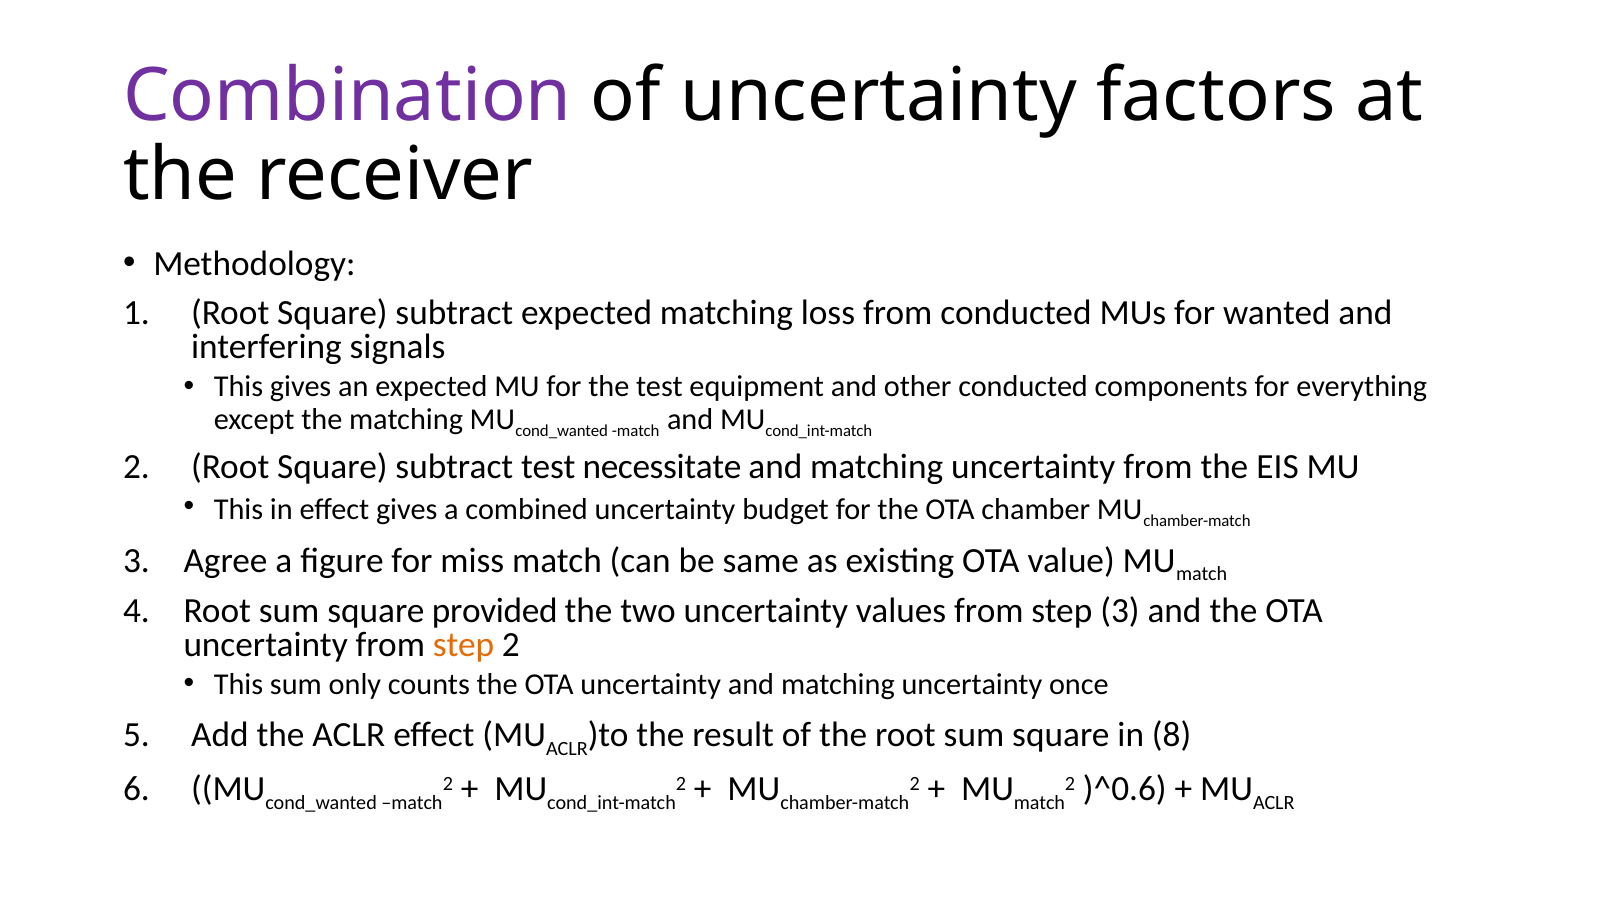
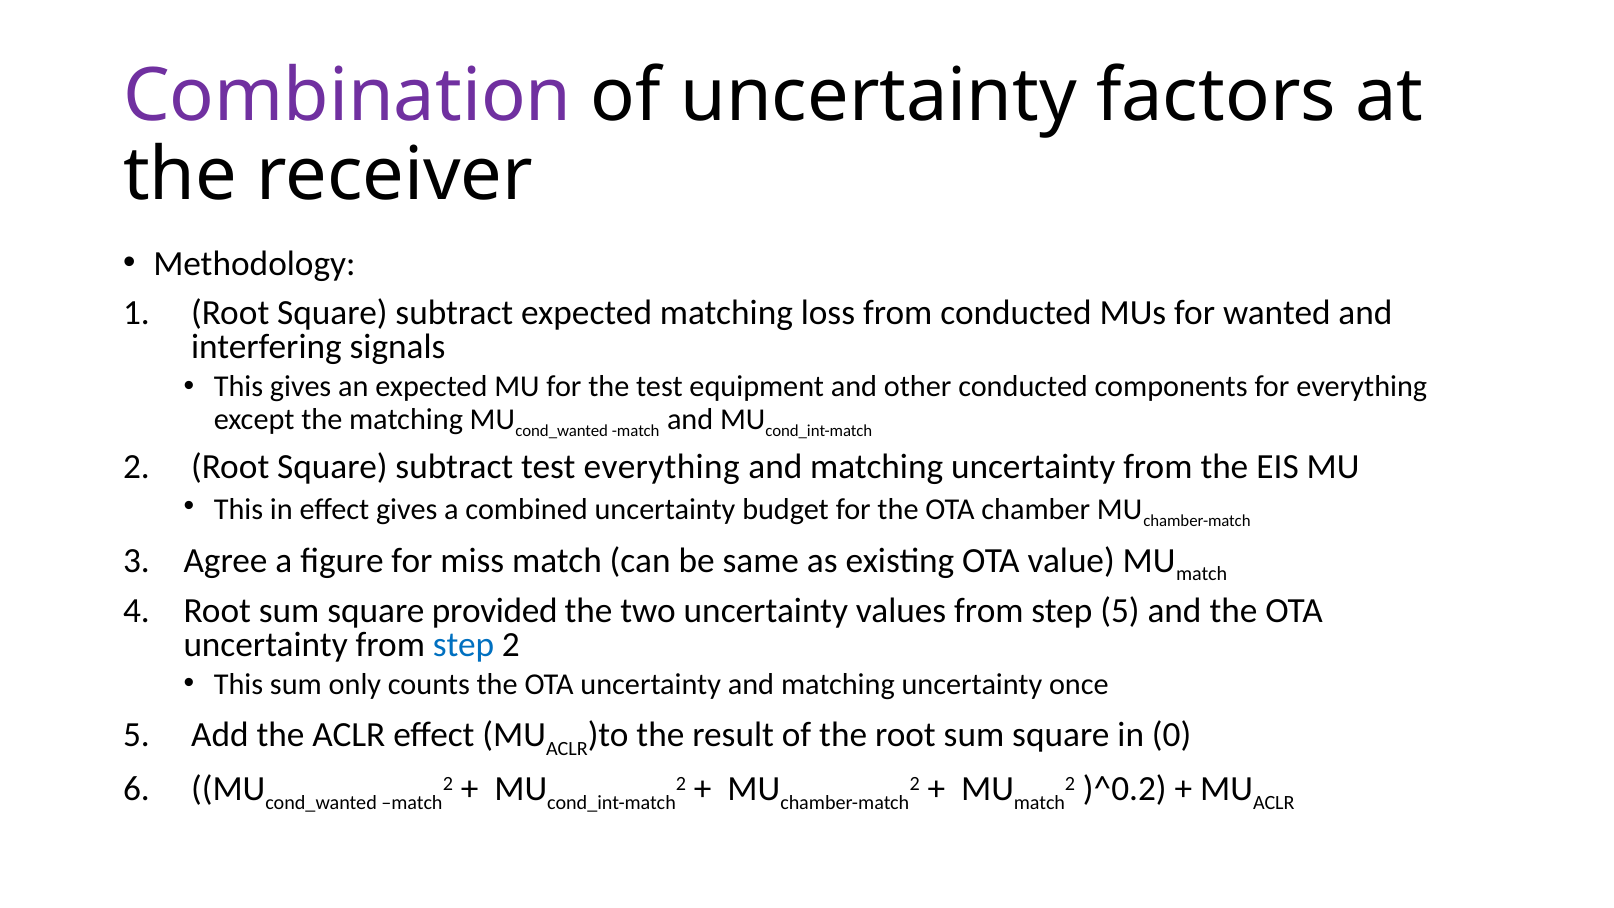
test necessitate: necessitate -> everything (662, 467)
step 3: 3 -> 5 (1120, 611)
step colour: orange -> blue (464, 645)
8: 8 -> 0 (1172, 735)
)^0.6: )^0.6 -> )^0.2 (1125, 789)
